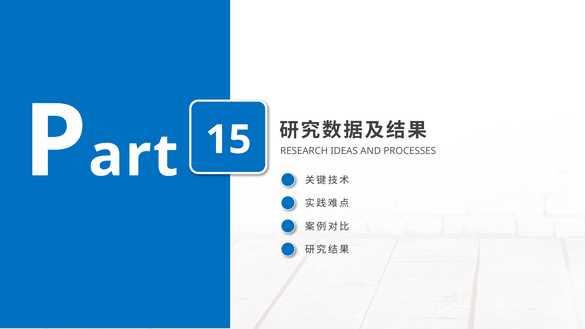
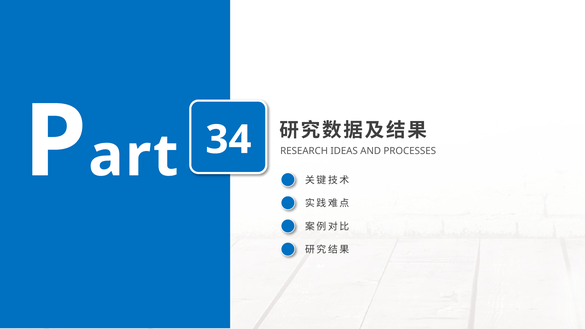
15: 15 -> 34 (228, 140)
